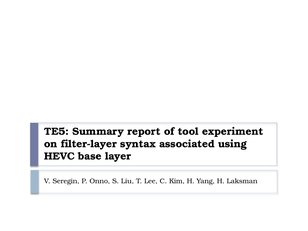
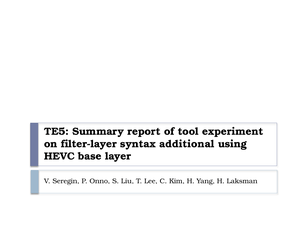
associated: associated -> additional (187, 144)
